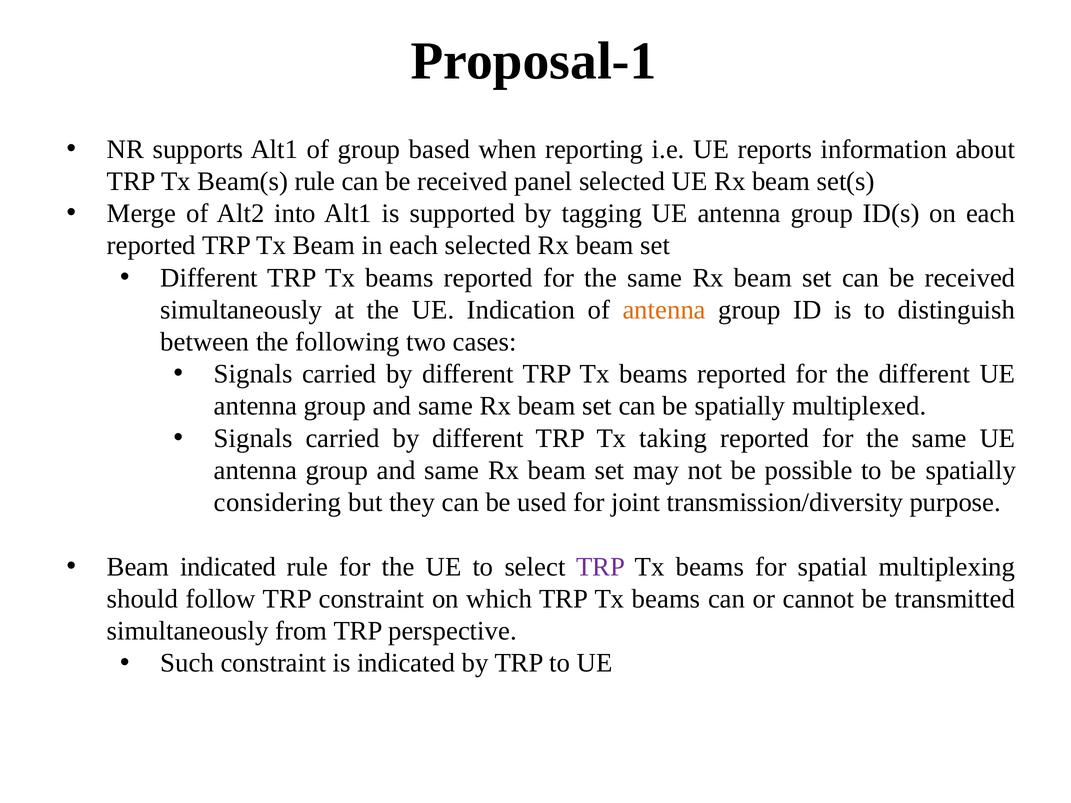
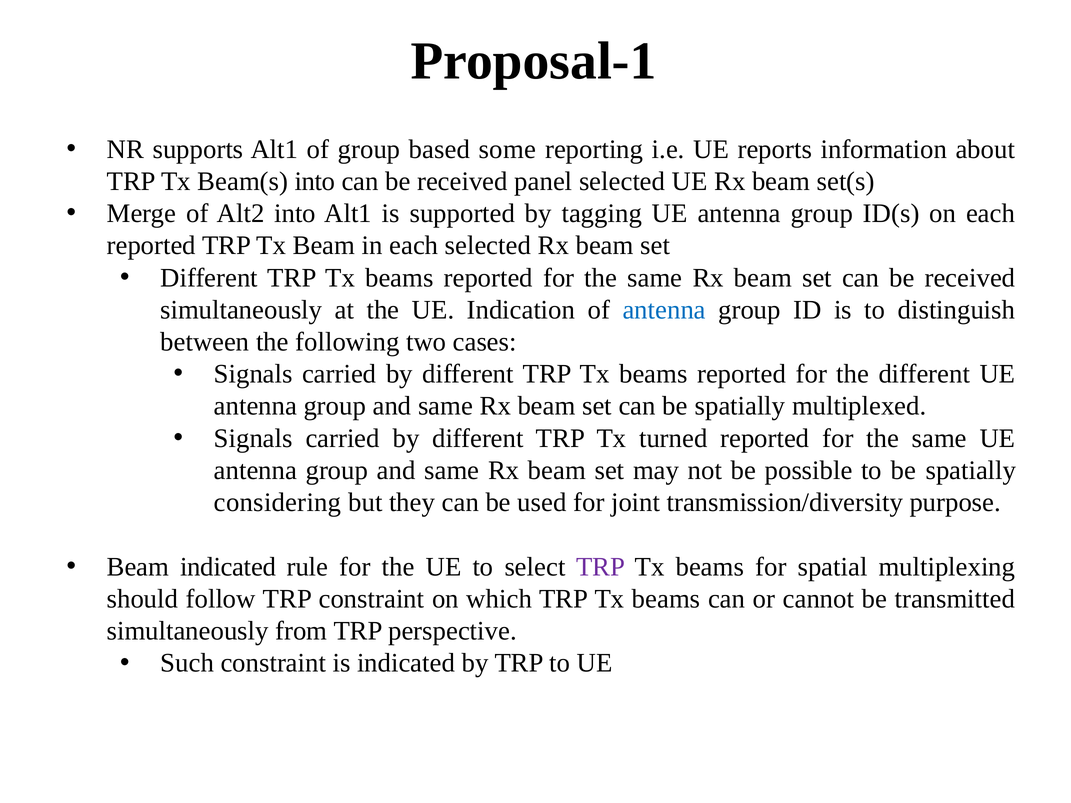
when: when -> some (507, 149)
Beam(s rule: rule -> into (315, 181)
antenna colour: orange -> blue (664, 310)
taking: taking -> turned (673, 438)
